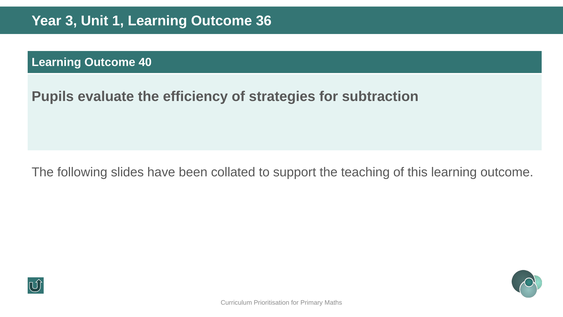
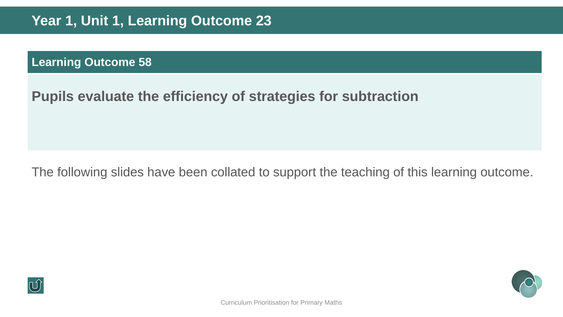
Year 3: 3 -> 1 (71, 21)
36: 36 -> 23 (264, 21)
40: 40 -> 58 (145, 62)
